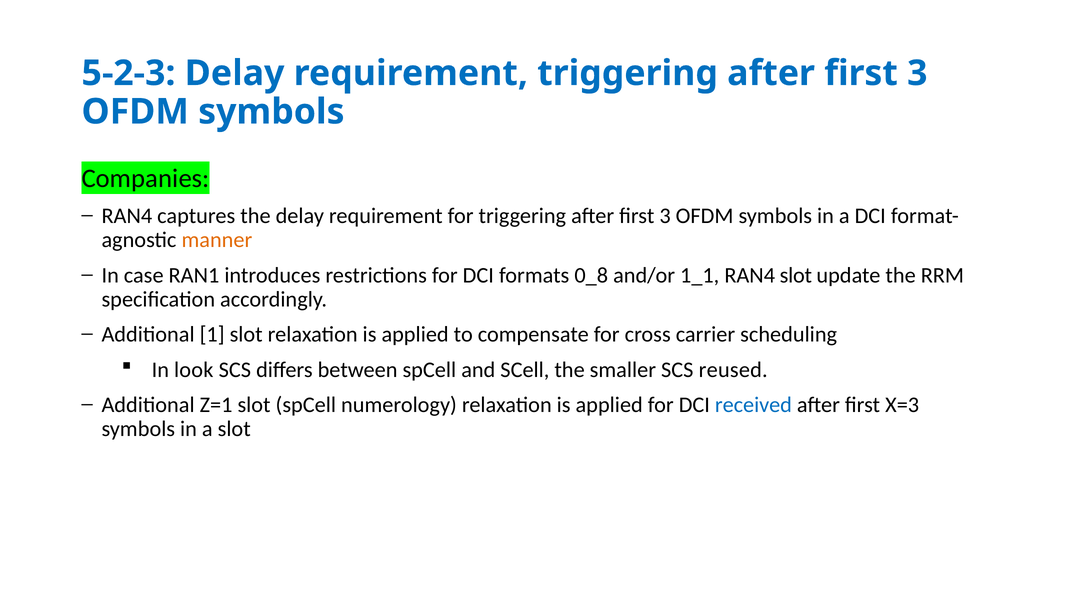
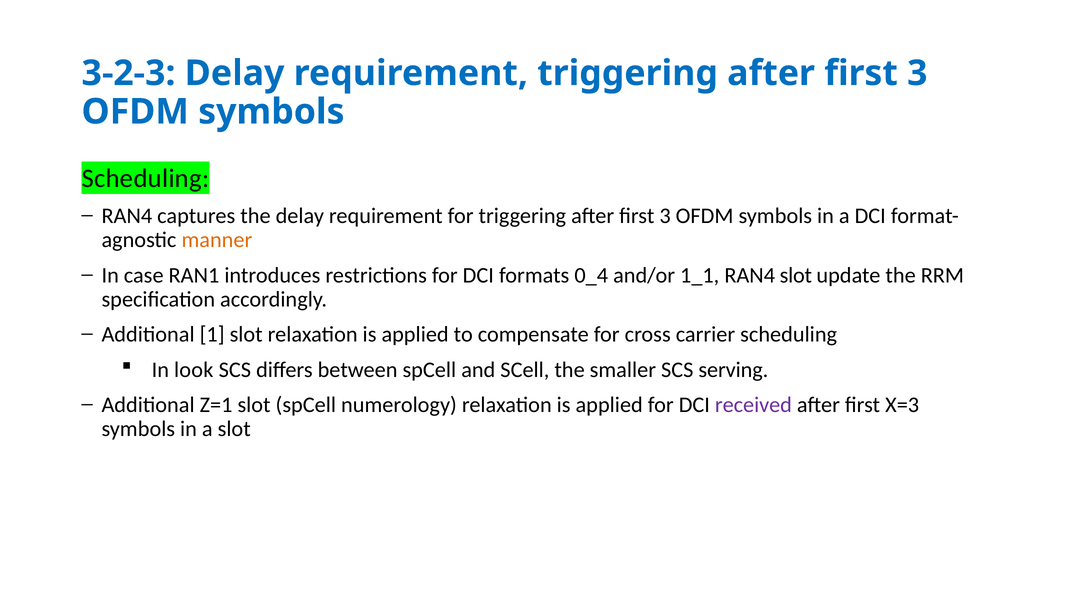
5-2-3: 5-2-3 -> 3-2-3 (128, 73)
Companies: Companies -> Scheduling (145, 178)
0_8: 0_8 -> 0_4 (591, 275)
reused: reused -> serving (733, 370)
received colour: blue -> purple (753, 405)
